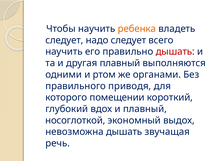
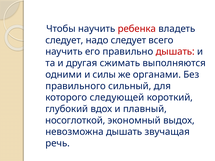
ребенка colour: orange -> red (137, 29)
другая плавный: плавный -> сжимать (120, 63)
ртом: ртом -> силы (104, 75)
приводя: приводя -> сильный (130, 86)
помещении: помещении -> следующей (117, 98)
